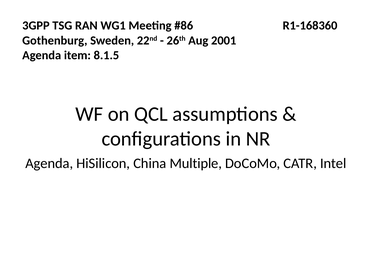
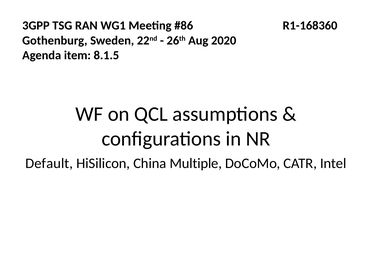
2001: 2001 -> 2020 (224, 41)
Agenda: Agenda -> Default (49, 163)
